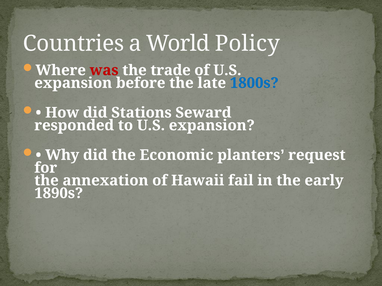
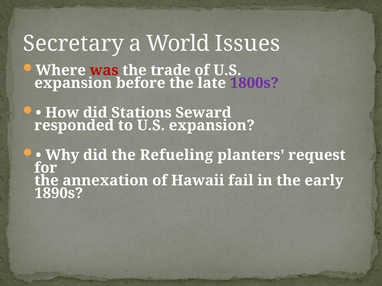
Countries: Countries -> Secretary (73, 44)
Policy: Policy -> Issues (247, 44)
1800s colour: blue -> purple (254, 83)
Economic: Economic -> Refueling (176, 155)
